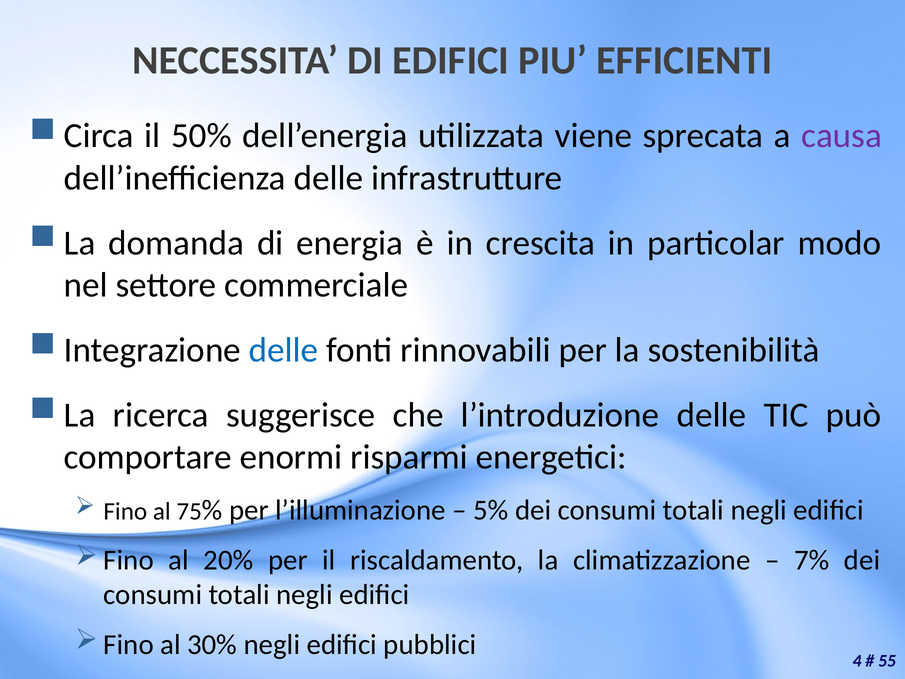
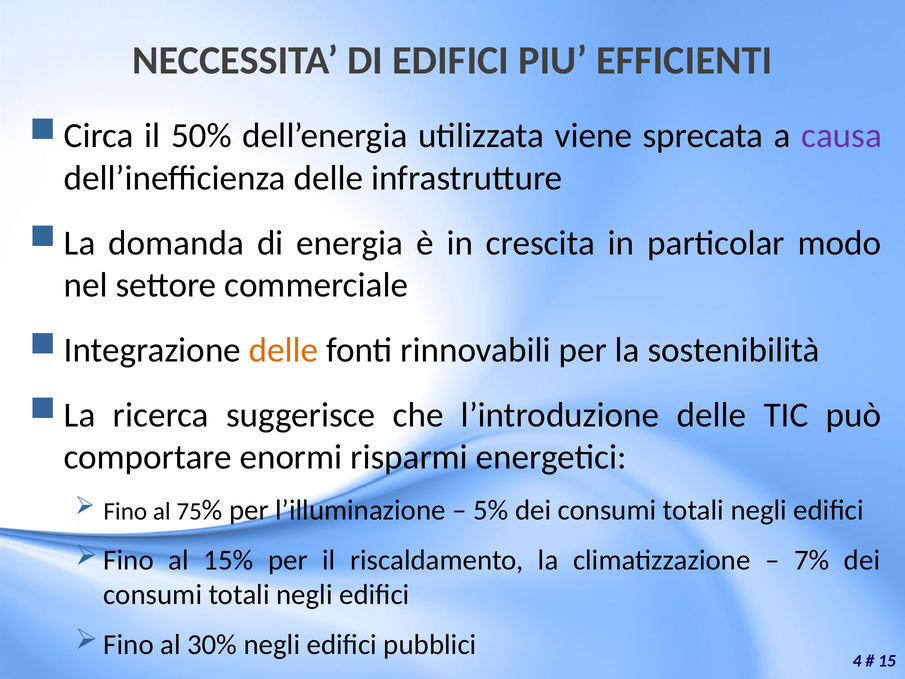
delle colour: blue -> orange (284, 350)
20%: 20% -> 15% (228, 560)
55: 55 -> 15 (887, 661)
